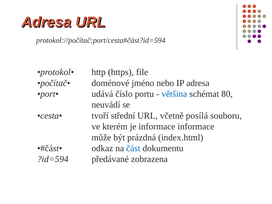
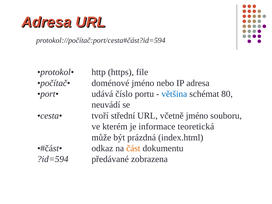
včetně posílá: posílá -> jméno (197, 116)
informace informace: informace -> teoretická (196, 127)
část colour: blue -> orange (133, 148)
